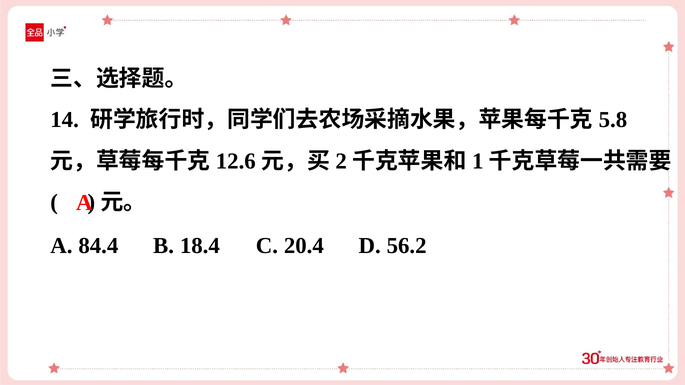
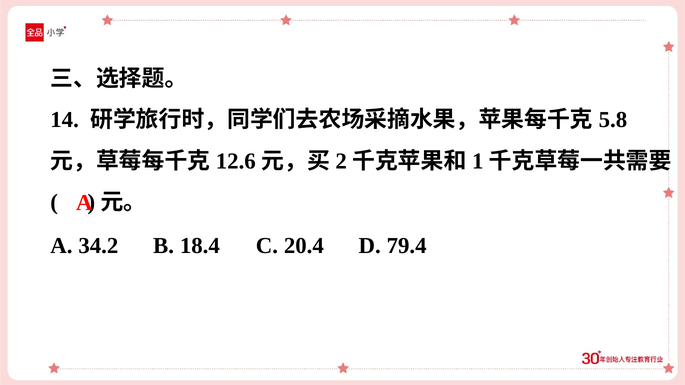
84.4: 84.4 -> 34.2 (98, 246)
56.2: 56.2 -> 79.4 (407, 246)
